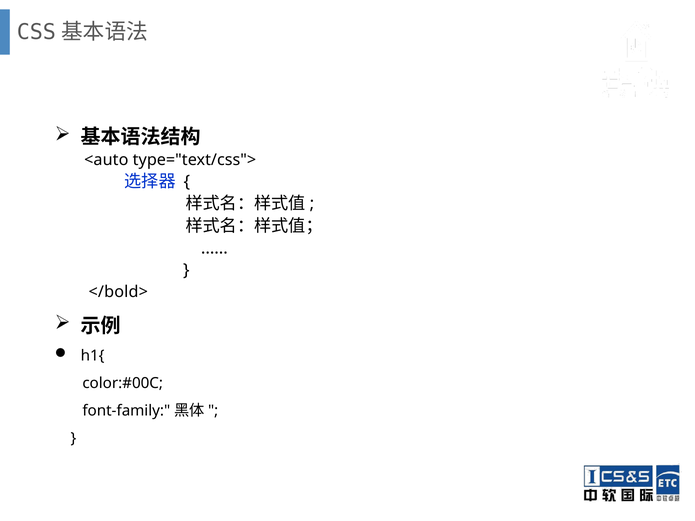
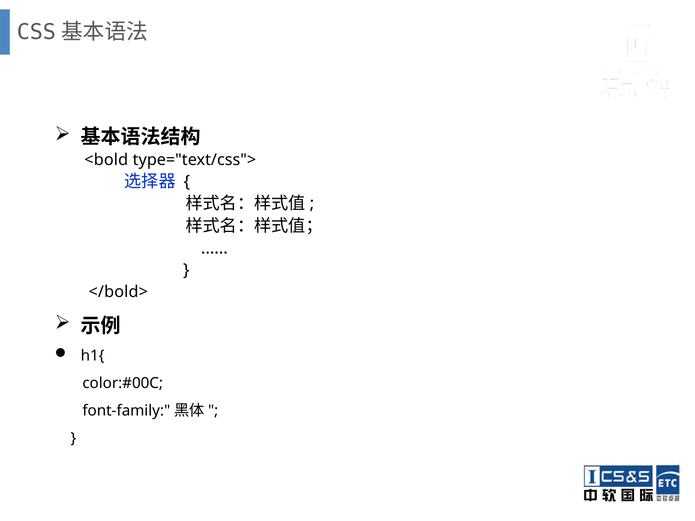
<auto: <auto -> <bold (106, 160)
